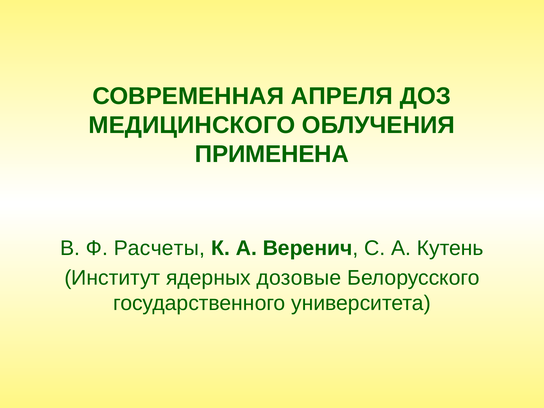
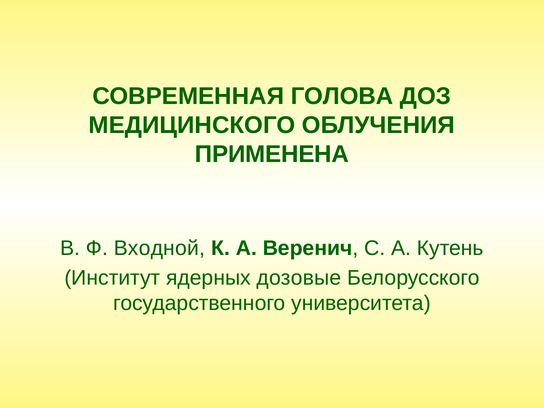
АПРЕЛЯ: АПРЕЛЯ -> ГОЛОВА (342, 96)
Расчеты: Расчеты -> Входной (159, 248)
